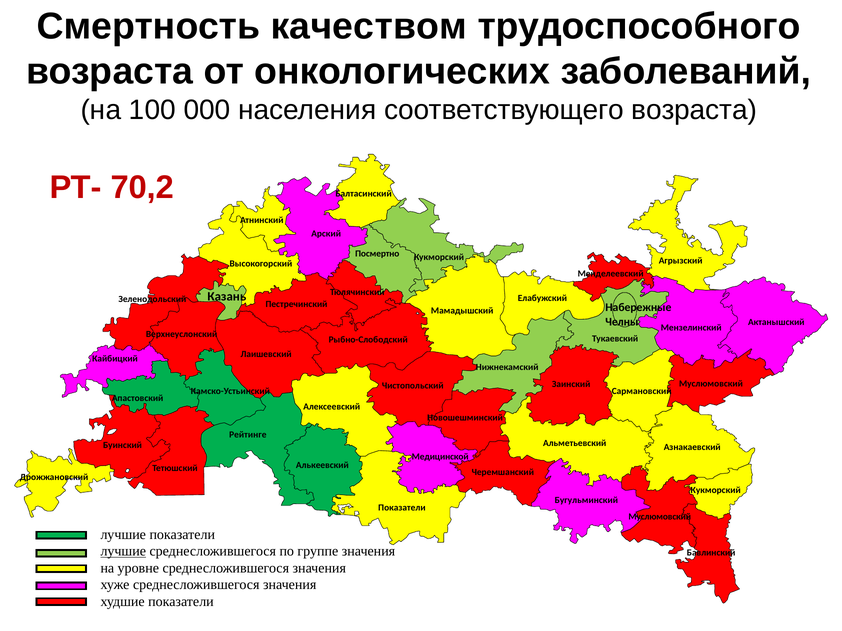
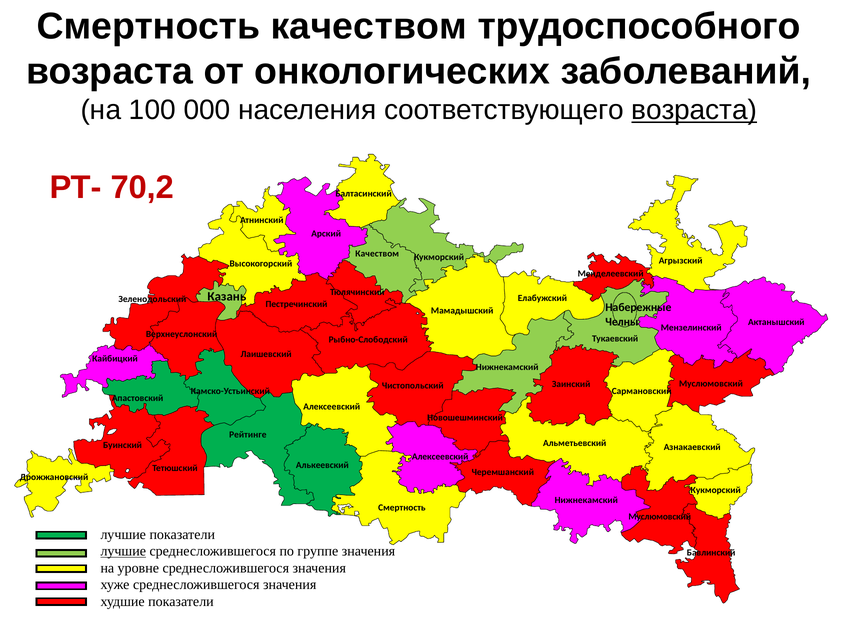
возраста underline: none -> present (694, 110)
Посмертно: Посмертно -> Качеством (377, 254)
Медицинской: Медицинской -> Алексеевский (440, 457)
Бугульминский: Бугульминский -> Нижнекамский (586, 501)
Показатели: Показатели -> Смертность (402, 508)
